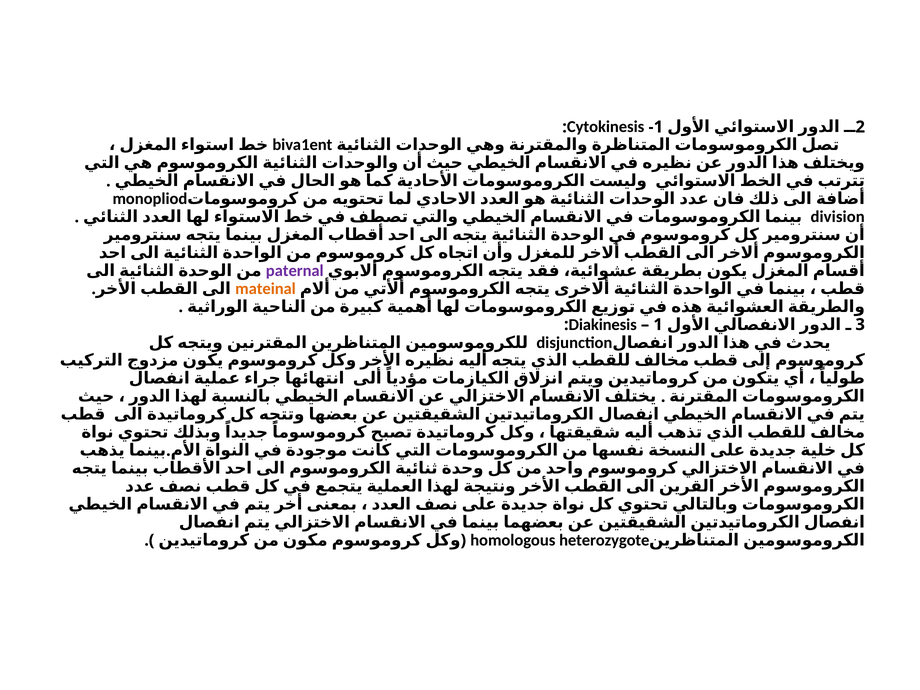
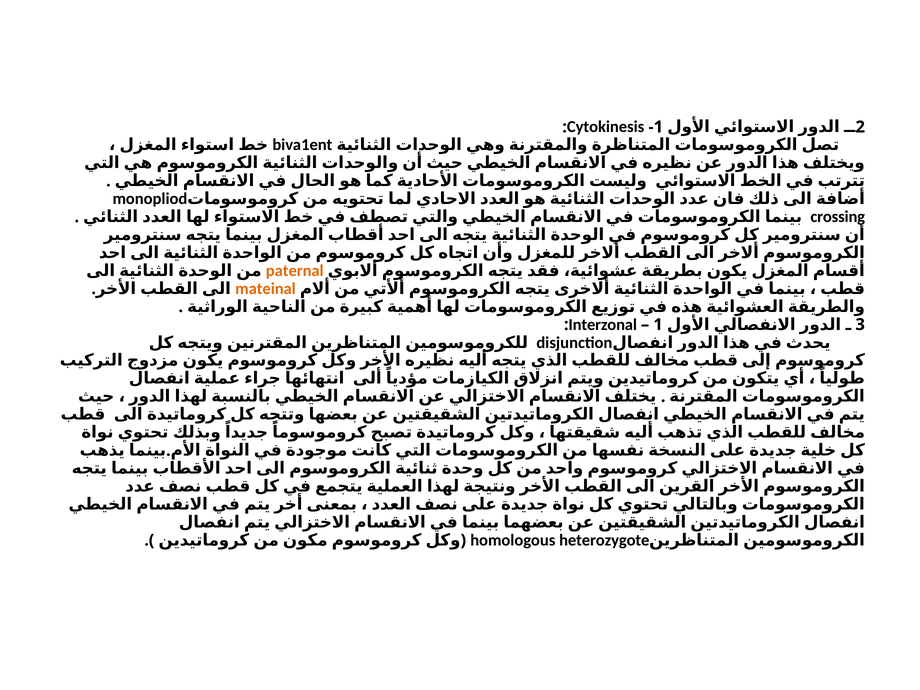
division: division -> crossing (838, 217)
paternal colour: purple -> orange (295, 271)
Diakinesis: Diakinesis -> Interzonal (603, 325)
